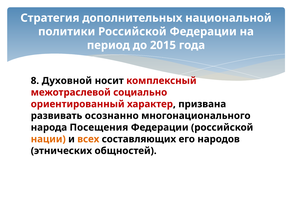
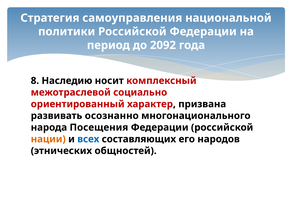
дополнительных: дополнительных -> самоуправления (132, 18)
2015: 2015 -> 2092 (163, 45)
Духовной: Духовной -> Наследию (67, 81)
всех colour: orange -> blue (88, 139)
